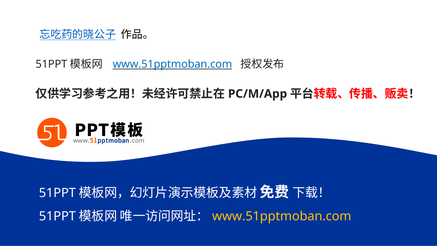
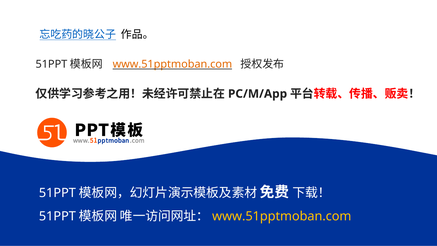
www.51pptmoban.com colour: blue -> orange (172, 64)
